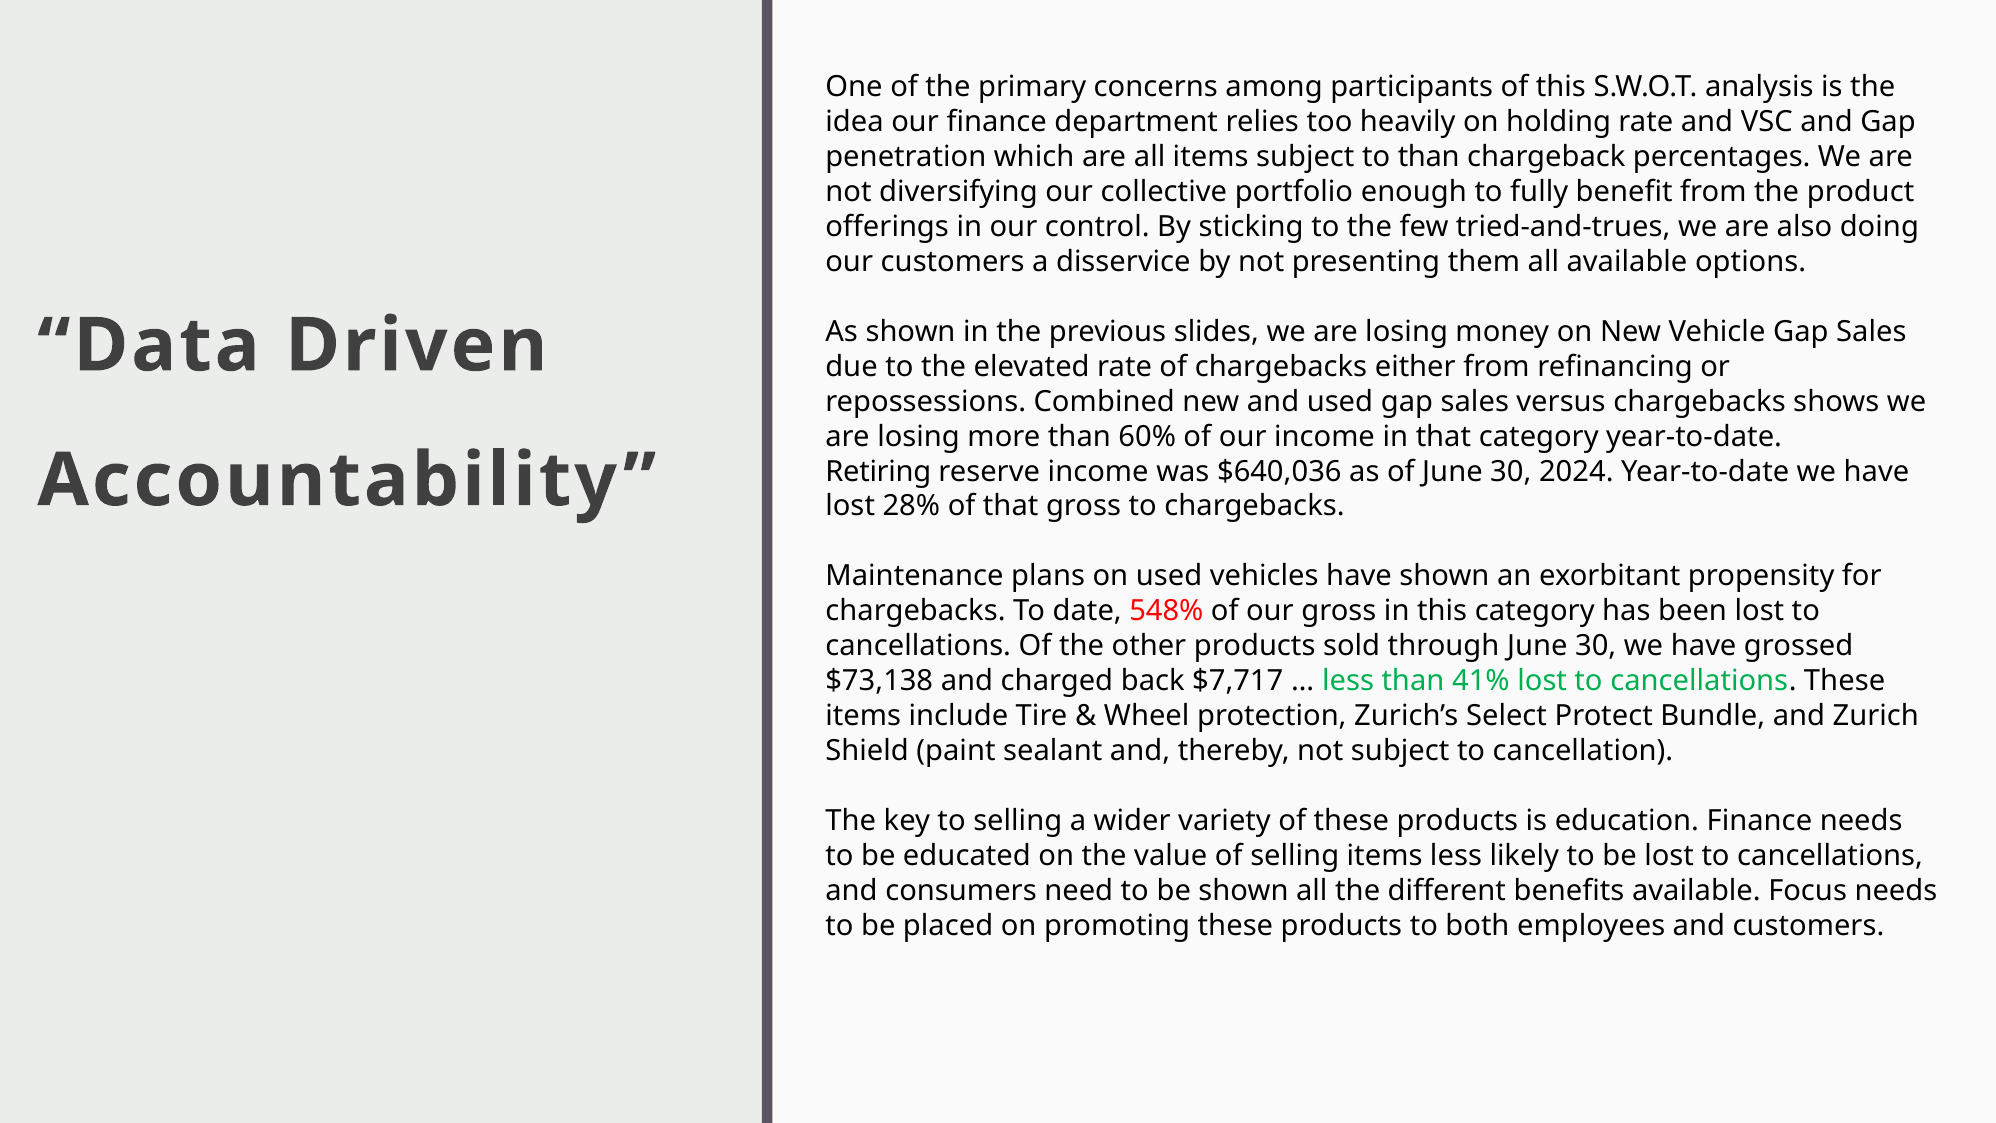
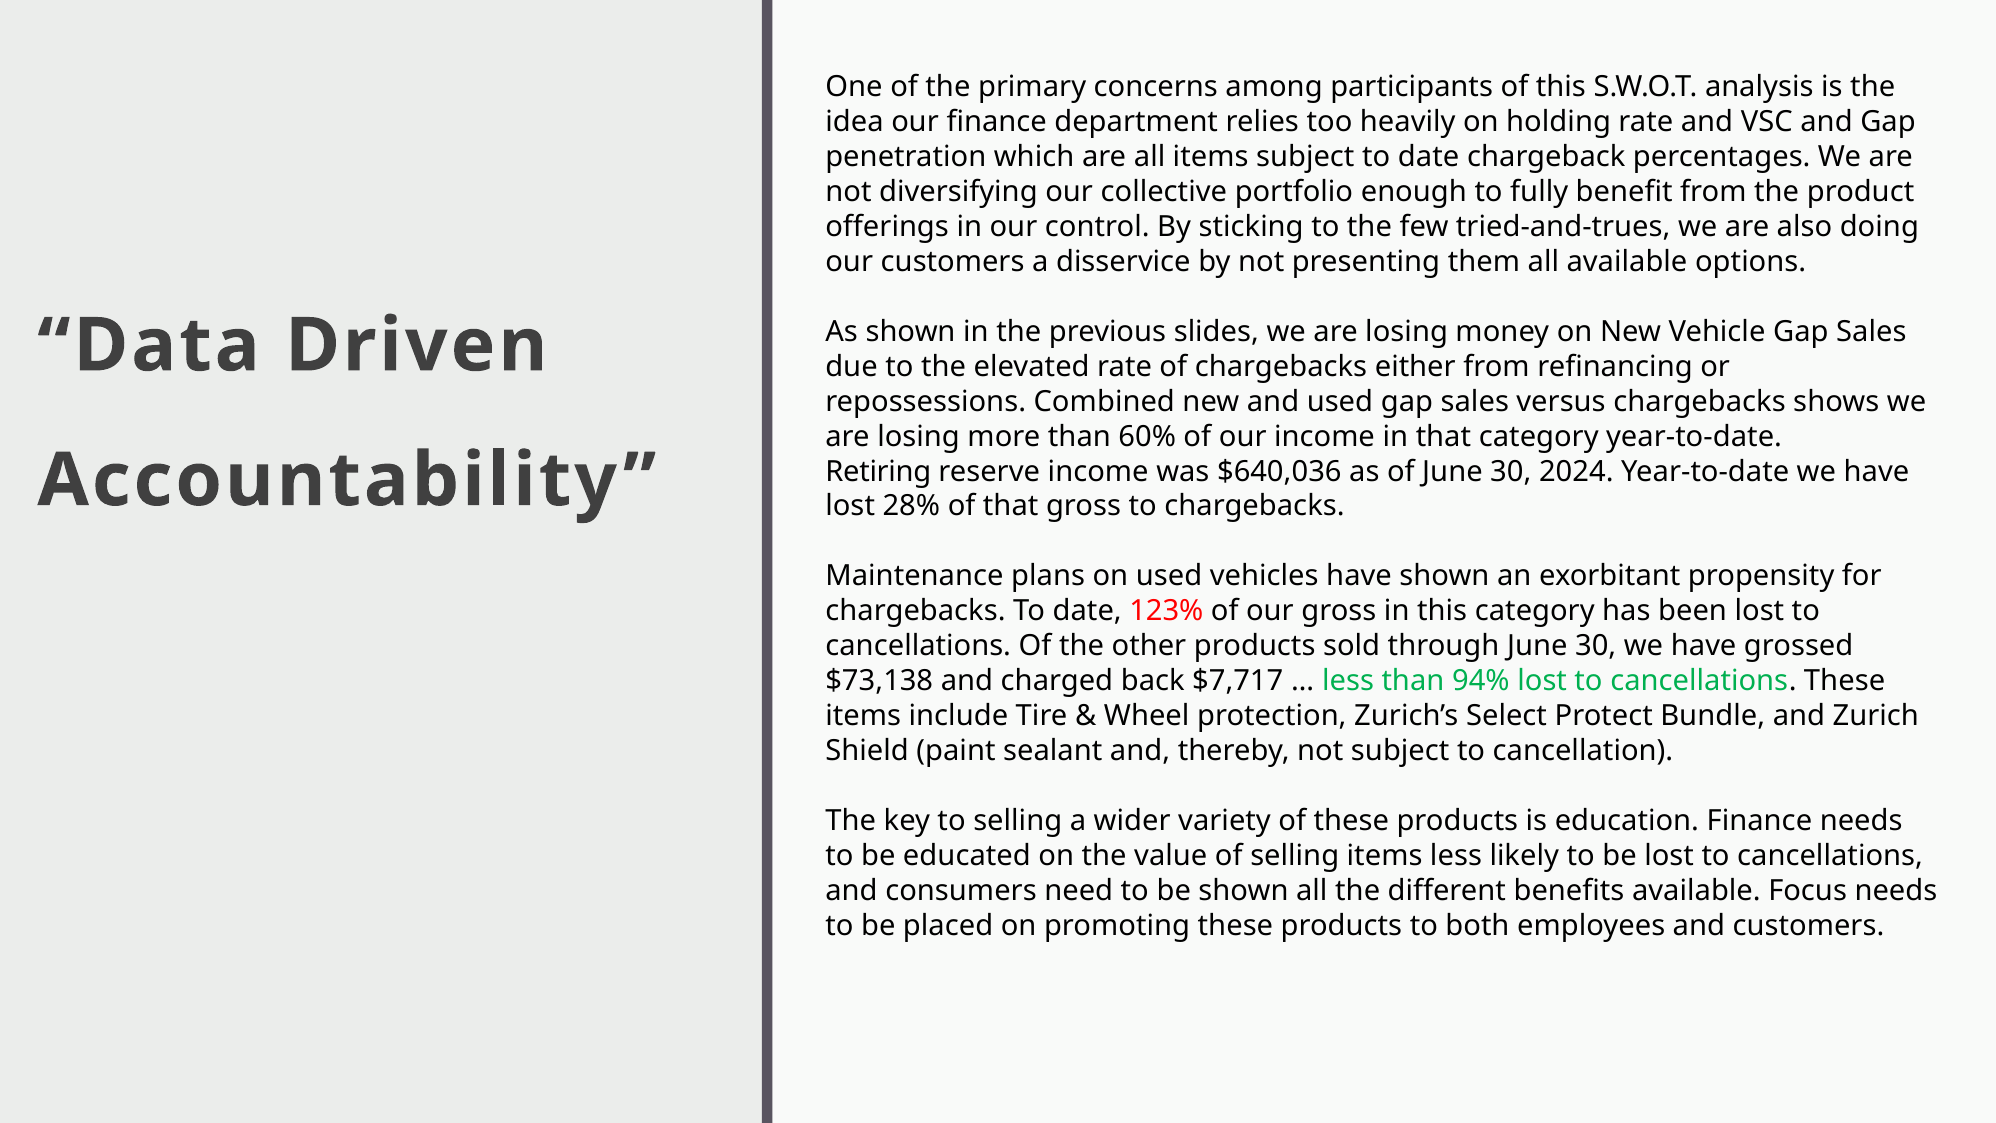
subject to than: than -> date (1429, 157)
548%: 548% -> 123% (1166, 611)
41%: 41% -> 94% (1481, 681)
